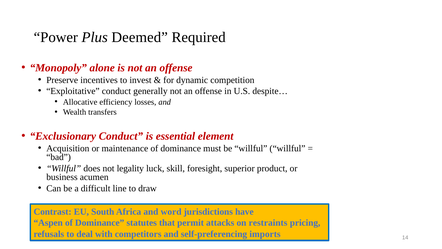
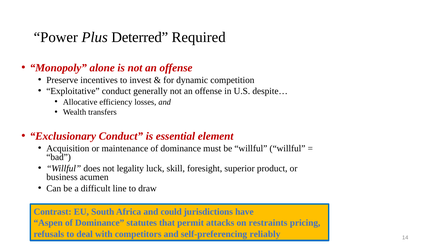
Deemed: Deemed -> Deterred (140, 37)
word: word -> could (171, 212)
imports: imports -> reliably (265, 234)
